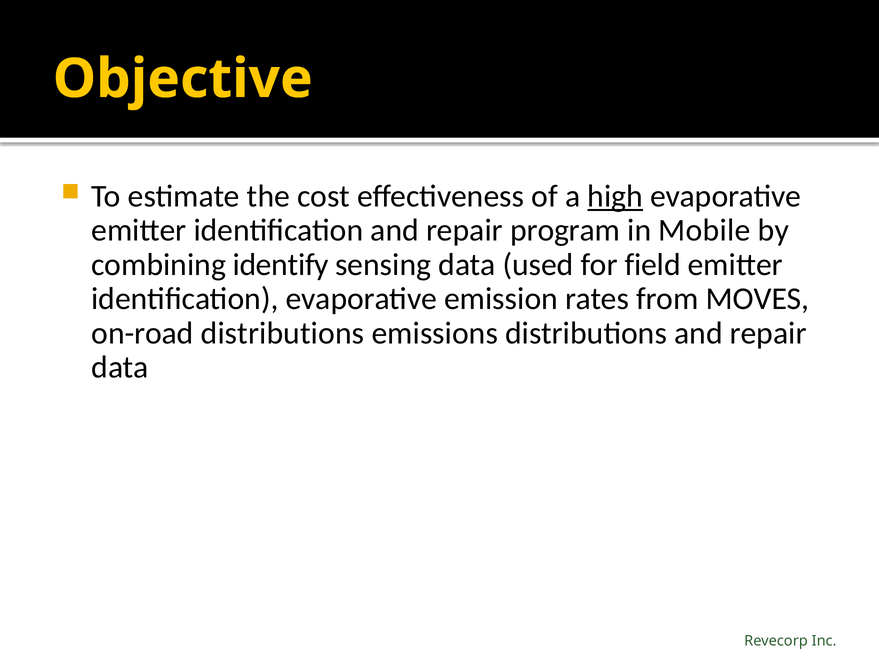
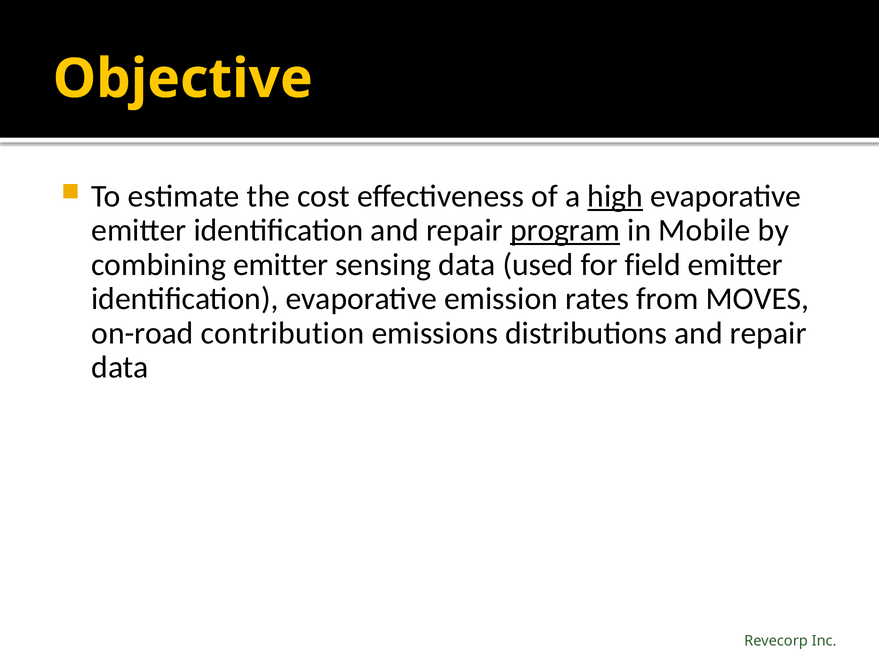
program underline: none -> present (565, 231)
combining identify: identify -> emitter (281, 265)
on-road distributions: distributions -> contribution (282, 333)
